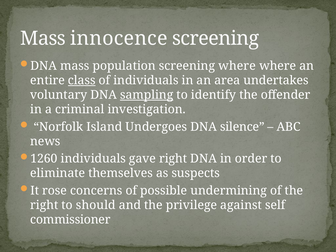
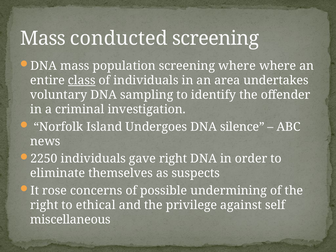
innocence: innocence -> conducted (119, 38)
sampling underline: present -> none (147, 95)
1260: 1260 -> 2250 (44, 159)
should: should -> ethical (96, 205)
commissioner: commissioner -> miscellaneous (70, 220)
